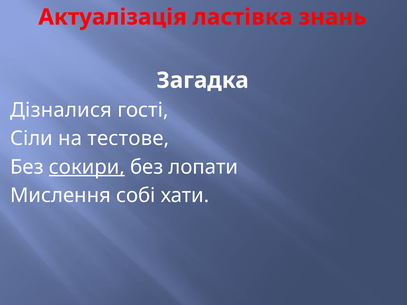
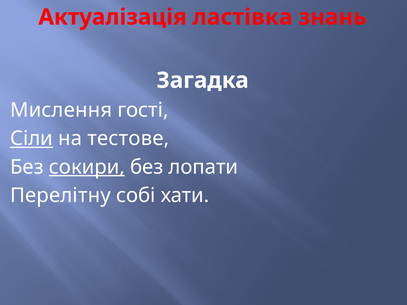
Дізналися: Дізналися -> Мислення (61, 110)
Сіли underline: none -> present (32, 139)
Мислення: Мислення -> Перелітну (60, 196)
